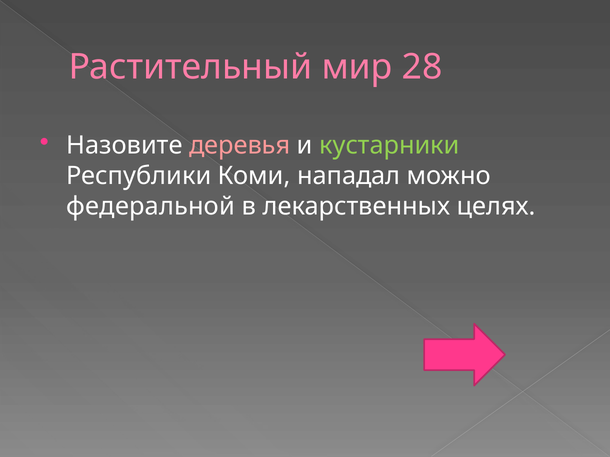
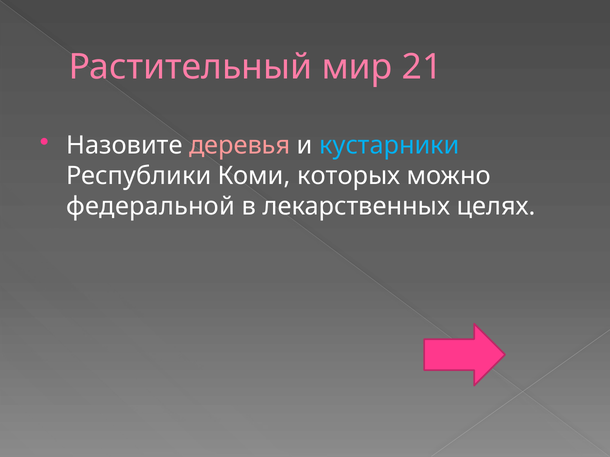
28: 28 -> 21 (422, 67)
кустарники colour: light green -> light blue (389, 146)
нападал: нападал -> которых (349, 176)
